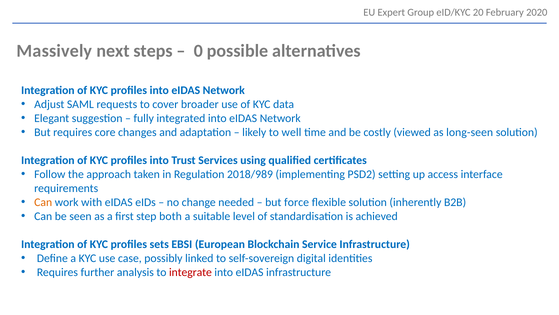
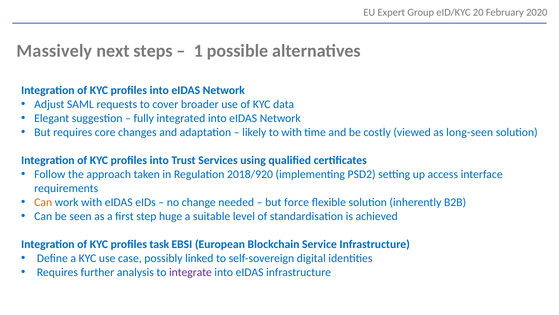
0: 0 -> 1 (198, 51)
to well: well -> with (292, 132)
2018/989: 2018/989 -> 2018/920 (250, 174)
both: both -> huge (171, 216)
sets: sets -> task (159, 244)
integrate colour: red -> purple (190, 272)
